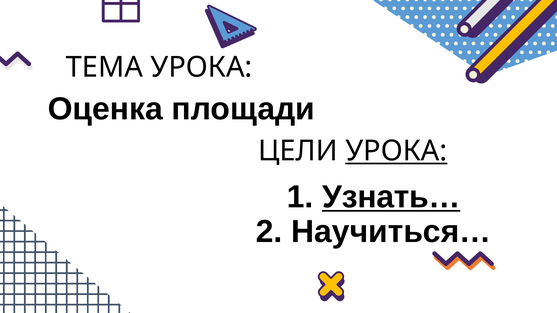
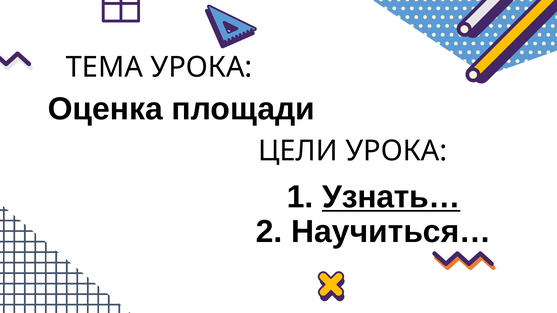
УРОКА underline: present -> none (396, 151)
